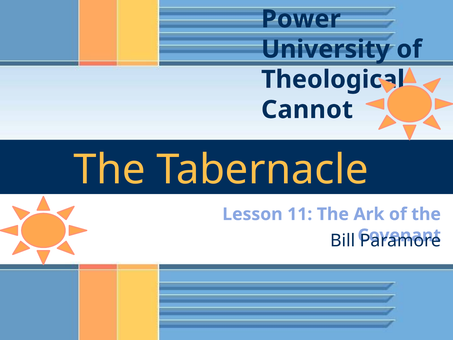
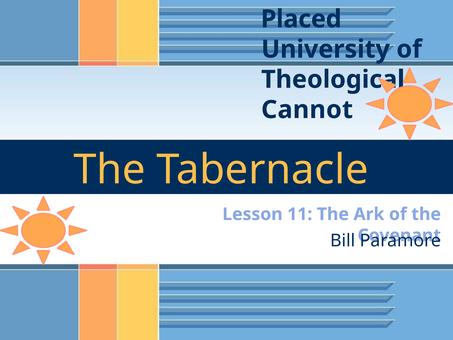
Power: Power -> Placed (301, 19)
